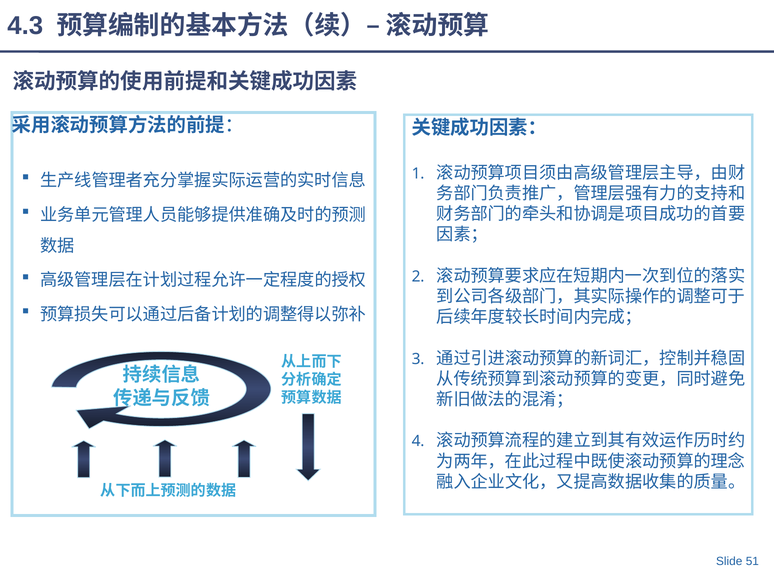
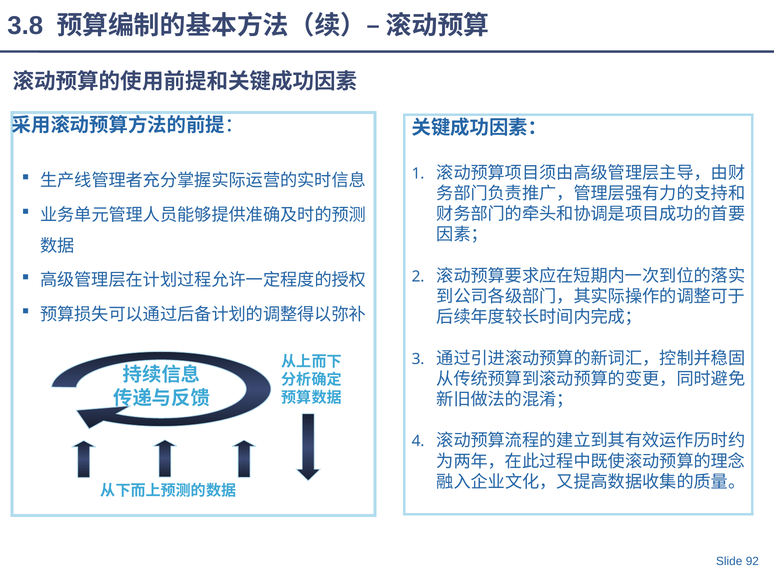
4.3: 4.3 -> 3.8 (25, 26)
51: 51 -> 92 (752, 562)
